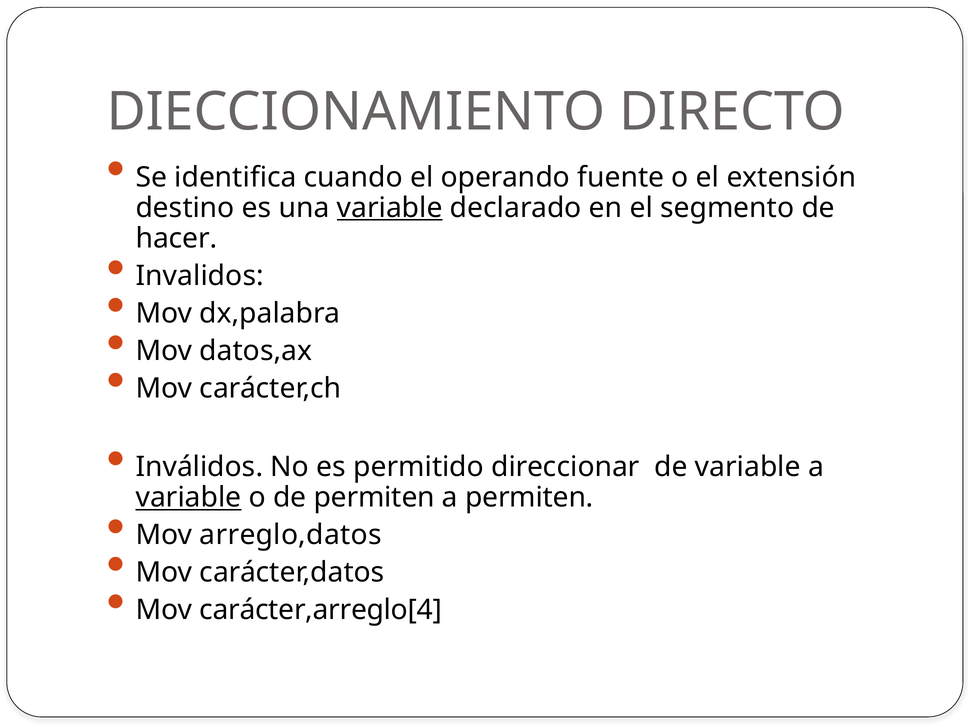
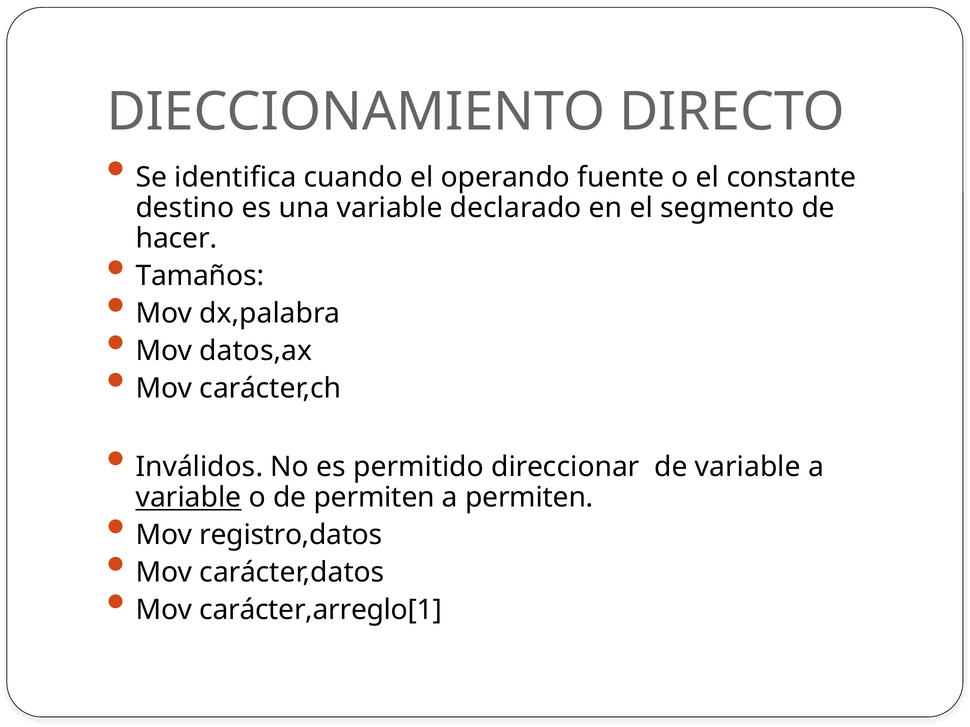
extensión: extensión -> constante (791, 177)
variable underline: present -> none (390, 208)
Invalidos: Invalidos -> Tamaños (200, 276)
arreglo,datos: arreglo,datos -> registro,datos (291, 535)
carácter,arreglo[4: carácter,arreglo[4 -> carácter,arreglo[1 (321, 611)
